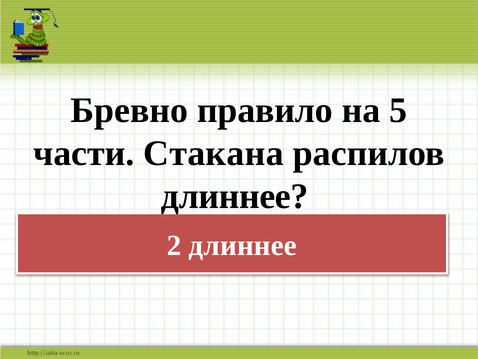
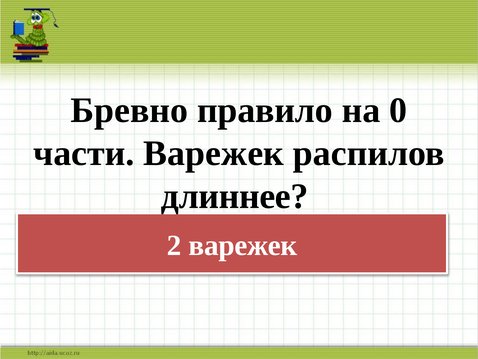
5: 5 -> 0 (398, 110)
части Стакана: Стакана -> Варежек (214, 153)
2 длиннее: длиннее -> варежек (243, 245)
